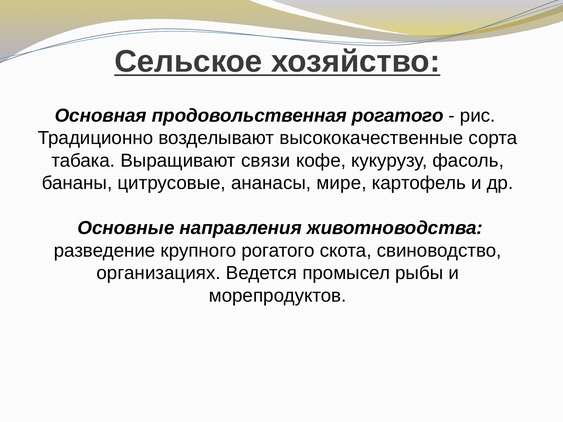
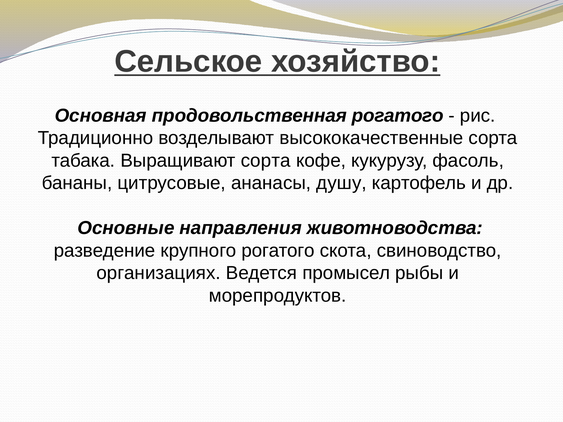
Выращивают связи: связи -> сорта (266, 161)
мире: мире -> душу (342, 183)
